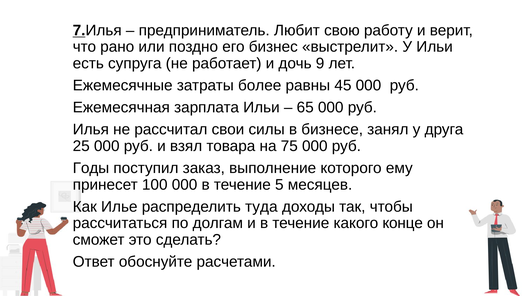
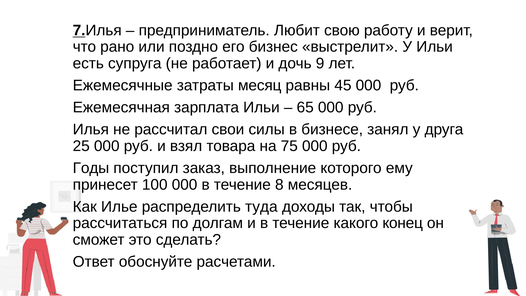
более: более -> месяц (260, 85)
5: 5 -> 8 (279, 185)
конце: конце -> конец (403, 223)
